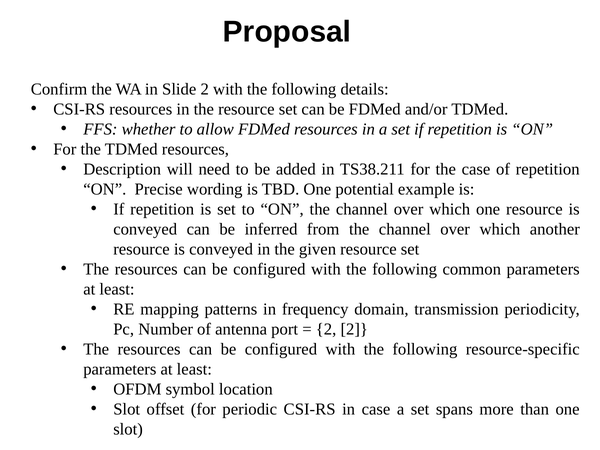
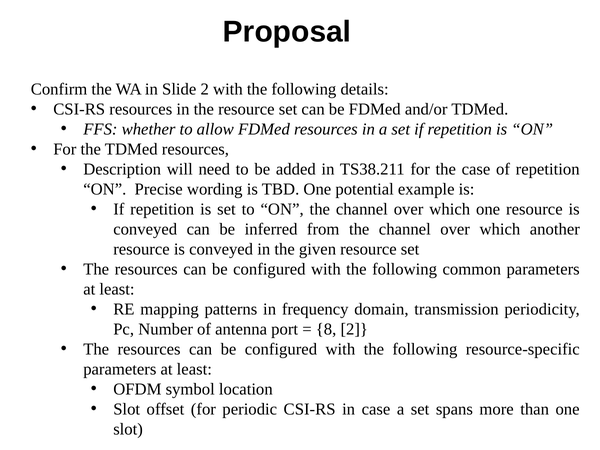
2: 2 -> 8 (326, 329)
